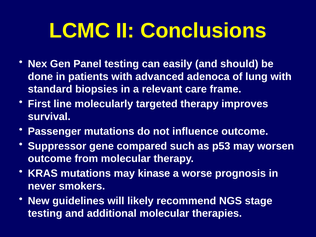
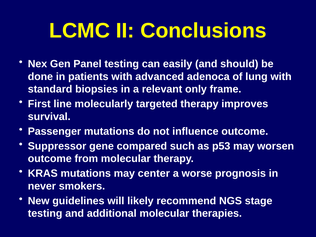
care: care -> only (196, 89)
kinase: kinase -> center (154, 173)
